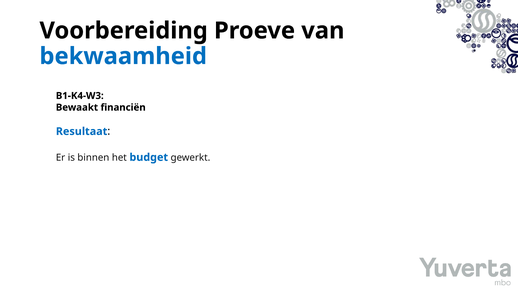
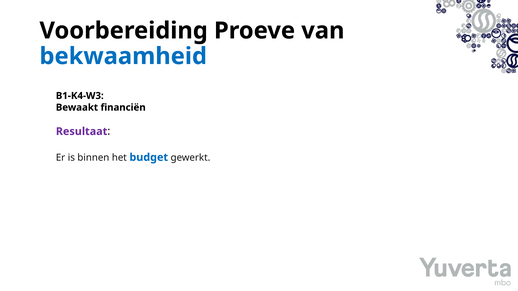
Resultaat colour: blue -> purple (82, 132)
